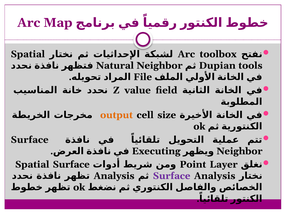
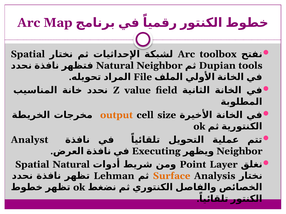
Surface: Surface -> Analyst (30, 140)
Spatial Surface: Surface -> Natural (71, 165)
Analysis: Analysis -> Lehman (114, 176)
Surface colour: purple -> orange (172, 176)
